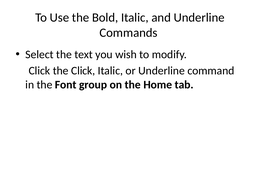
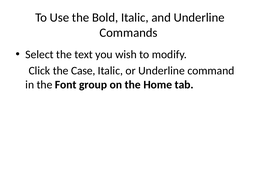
the Click: Click -> Case (83, 71)
